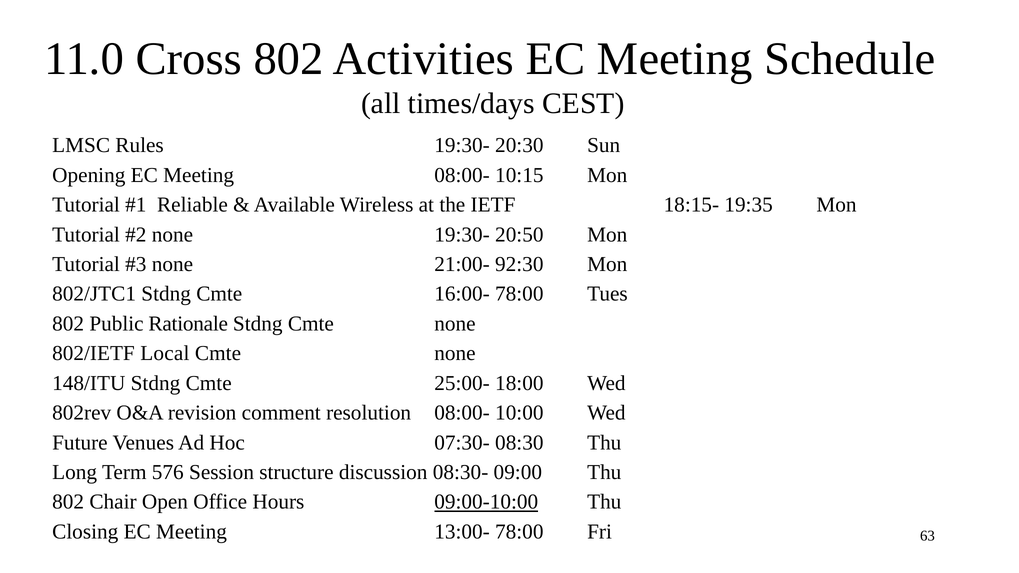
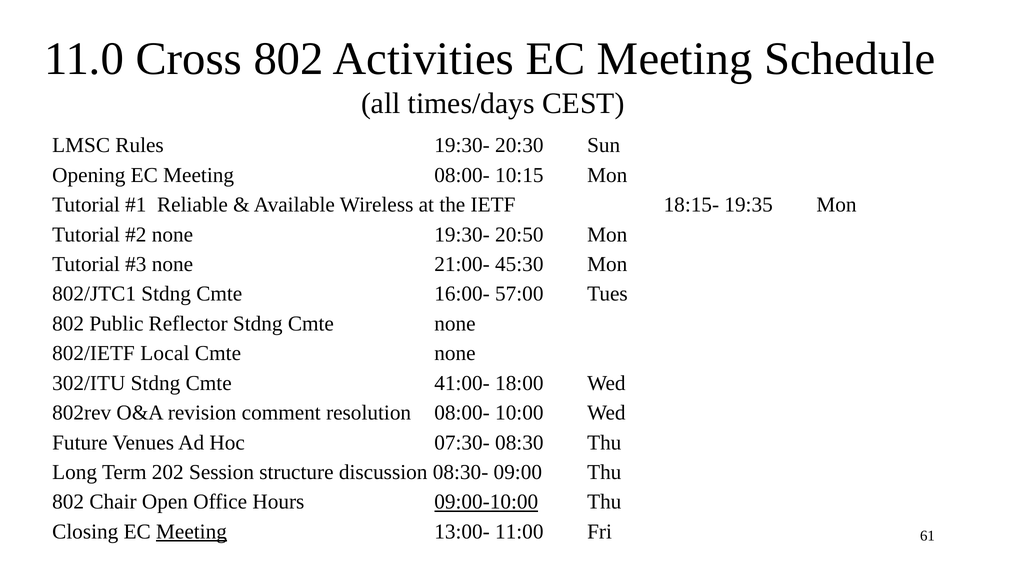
92:30: 92:30 -> 45:30 (519, 264)
16:00- 78:00: 78:00 -> 57:00 (519, 294)
Rationale: Rationale -> Reflector (188, 324)
148/ITU: 148/ITU -> 302/ITU (89, 383)
25:00-: 25:00- -> 41:00- (462, 383)
576: 576 -> 202 (168, 472)
Meeting underline: none -> present (191, 532)
13:00- 78:00: 78:00 -> 11:00 (519, 532)
63: 63 -> 61 (927, 536)
